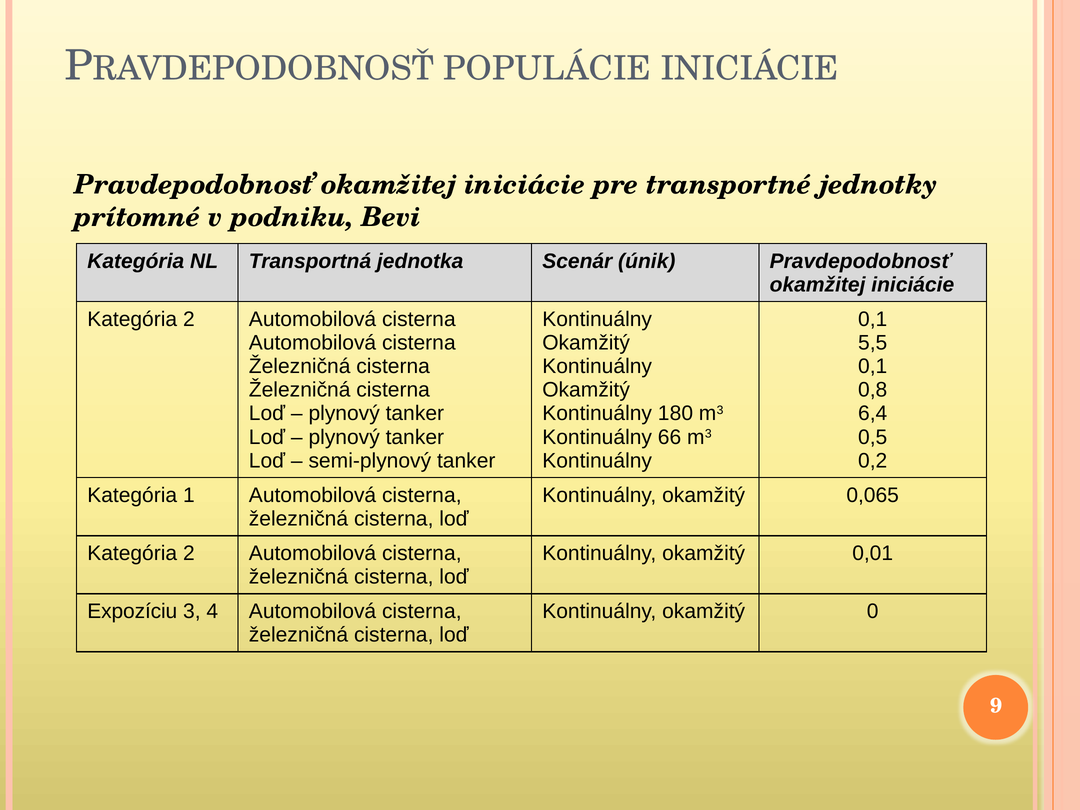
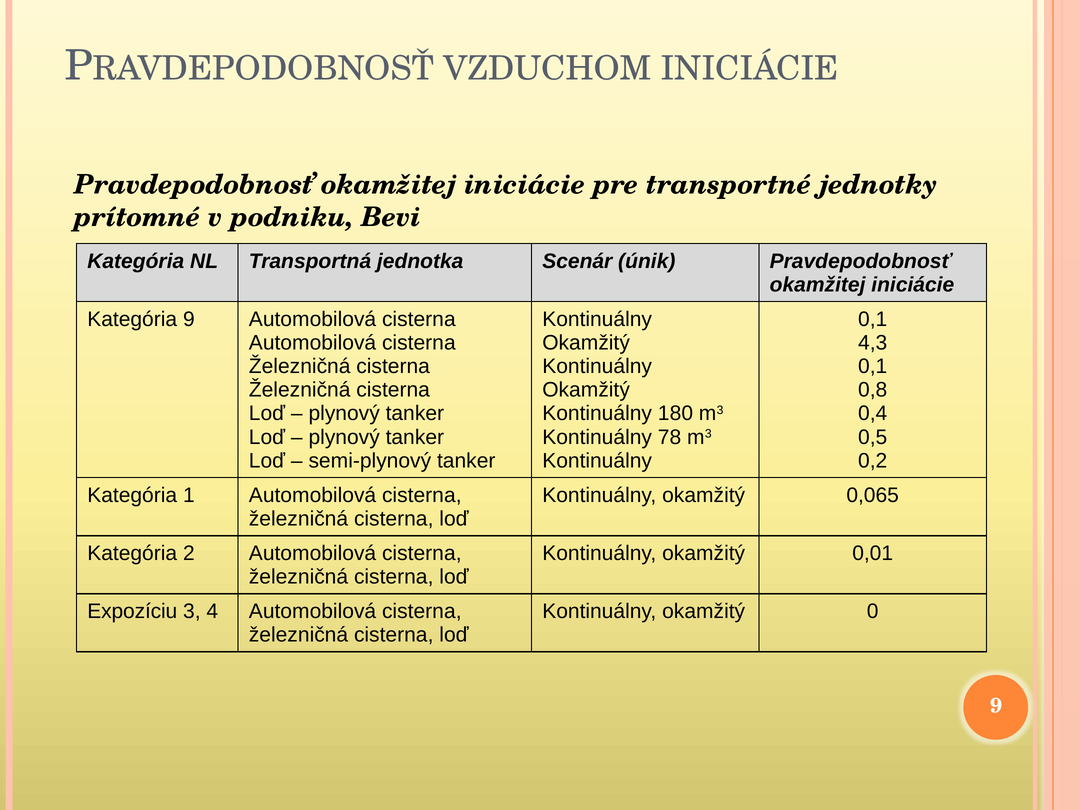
POPULÁCIE: POPULÁCIE -> VZDUCHOM (547, 69)
2: 2 -> 9 (189, 319)
5,5: 5,5 -> 4,3 (873, 343)
6,4: 6,4 -> 0,4 (873, 414)
66: 66 -> 78 (670, 437)
